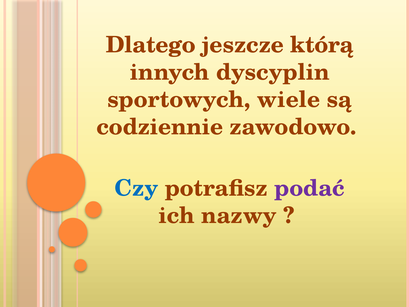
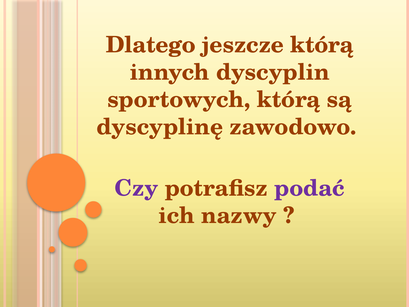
sportowych wiele: wiele -> którą (289, 100)
codziennie: codziennie -> dyscyplinę (160, 127)
Czy colour: blue -> purple (136, 188)
